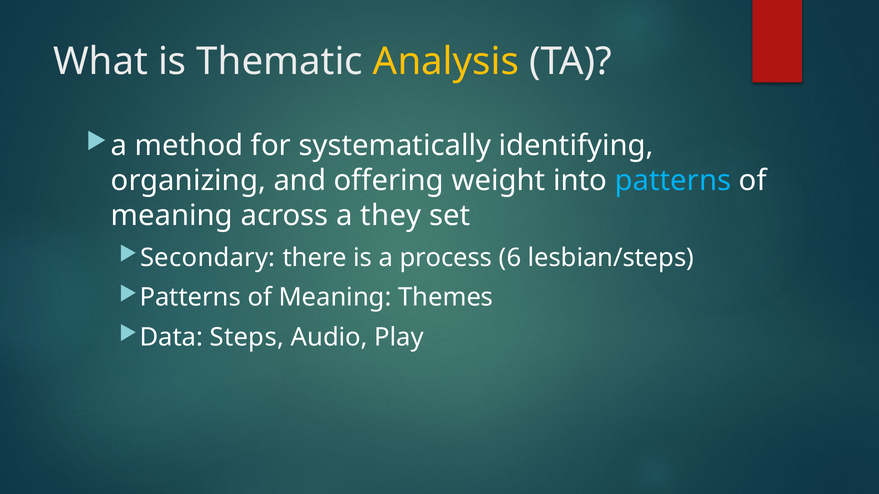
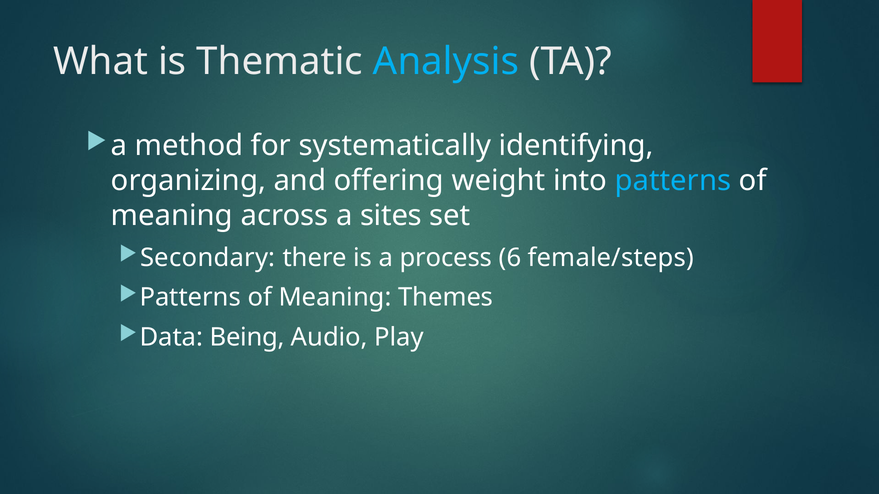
Analysis colour: yellow -> light blue (446, 62)
they: they -> sites (391, 216)
lesbian/steps: lesbian/steps -> female/steps (611, 258)
Steps: Steps -> Being (247, 338)
